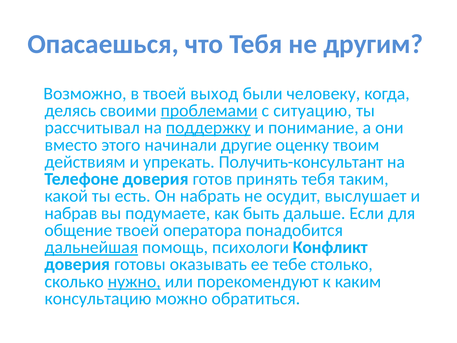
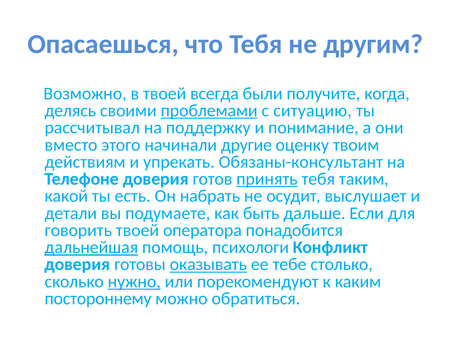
выход: выход -> всегда (214, 93)
человеку: человеку -> получите (323, 93)
поддержку underline: present -> none (208, 128)
Получить-консультант: Получить-консультант -> Обязаны-консультант (301, 162)
принять underline: none -> present (267, 179)
набрав: набрав -> детали (71, 213)
общение: общение -> говорить (78, 230)
оказывать underline: none -> present (208, 264)
консультацию: консультацию -> постороннему (98, 298)
